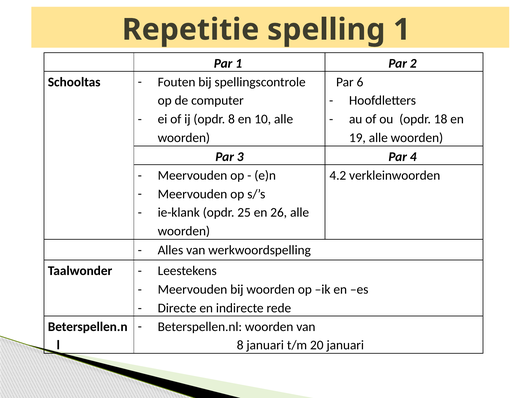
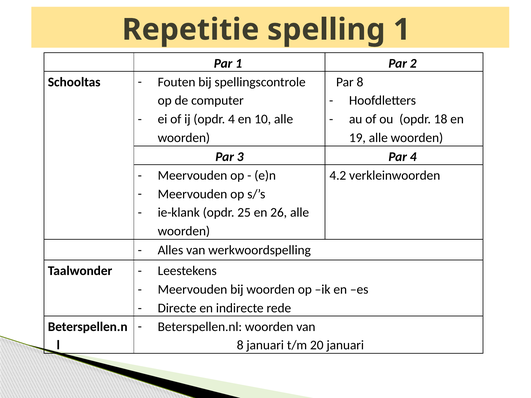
Par 6: 6 -> 8 (360, 82)
opdr 8: 8 -> 4 (231, 119)
